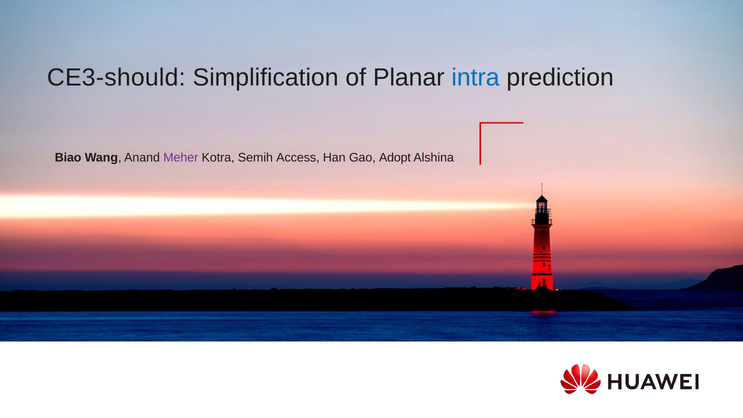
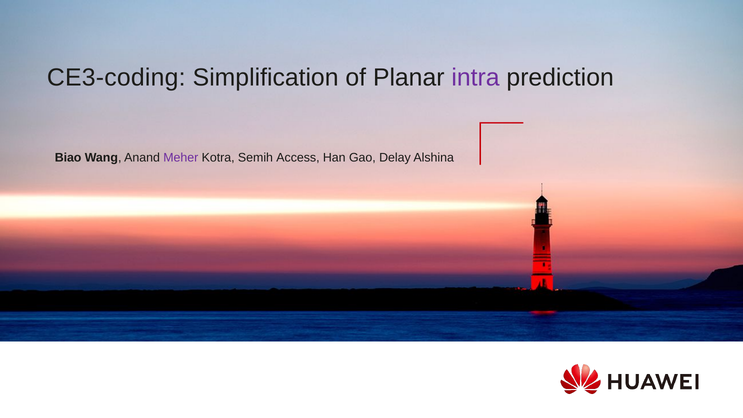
CE3-should: CE3-should -> CE3-coding (116, 78)
intra colour: blue -> purple (475, 78)
Adopt: Adopt -> Delay (395, 157)
